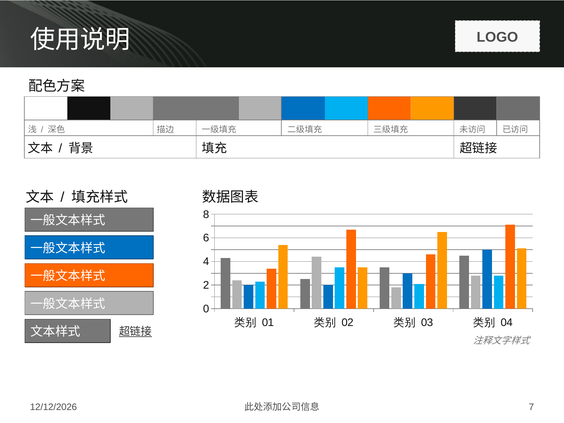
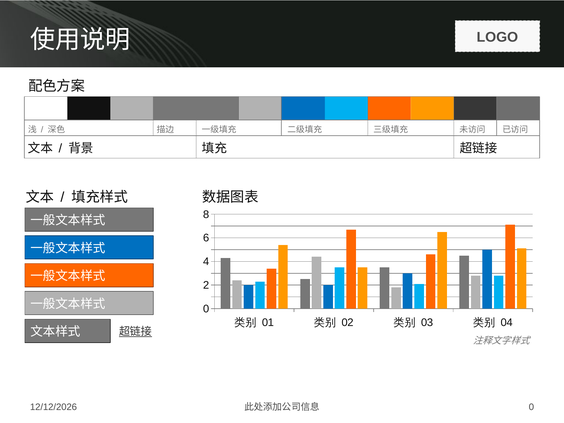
7: 7 -> 0 (531, 407)
